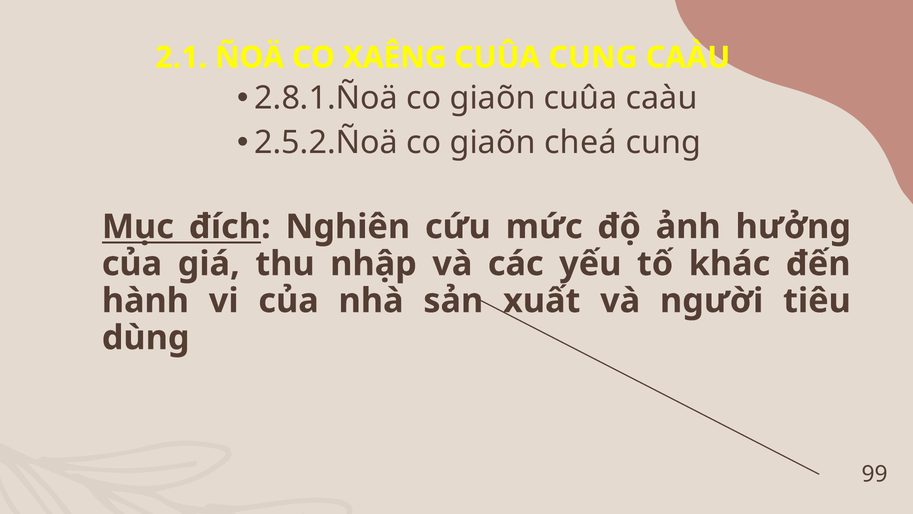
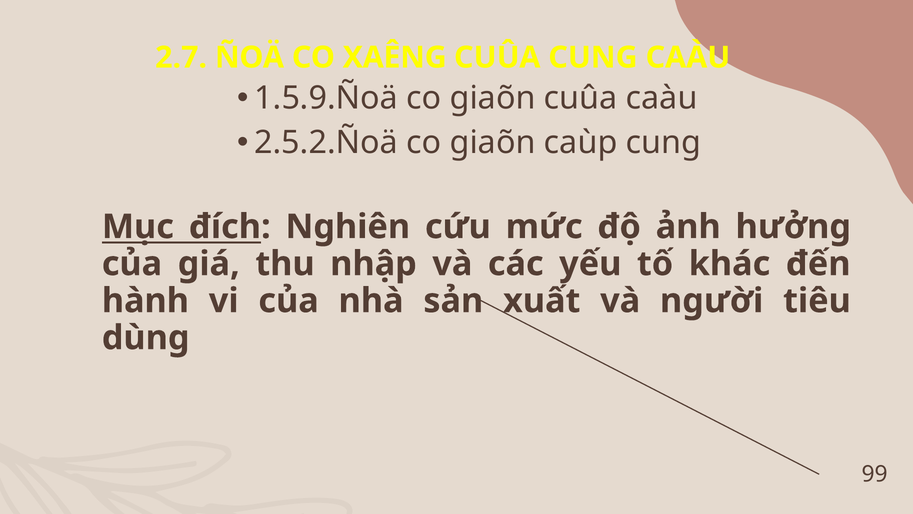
2.1: 2.1 -> 2.7 (181, 57)
2.8.1.Ñoä: 2.8.1.Ñoä -> 1.5.9.Ñoä (326, 98)
cheá: cheá -> caùp (581, 143)
